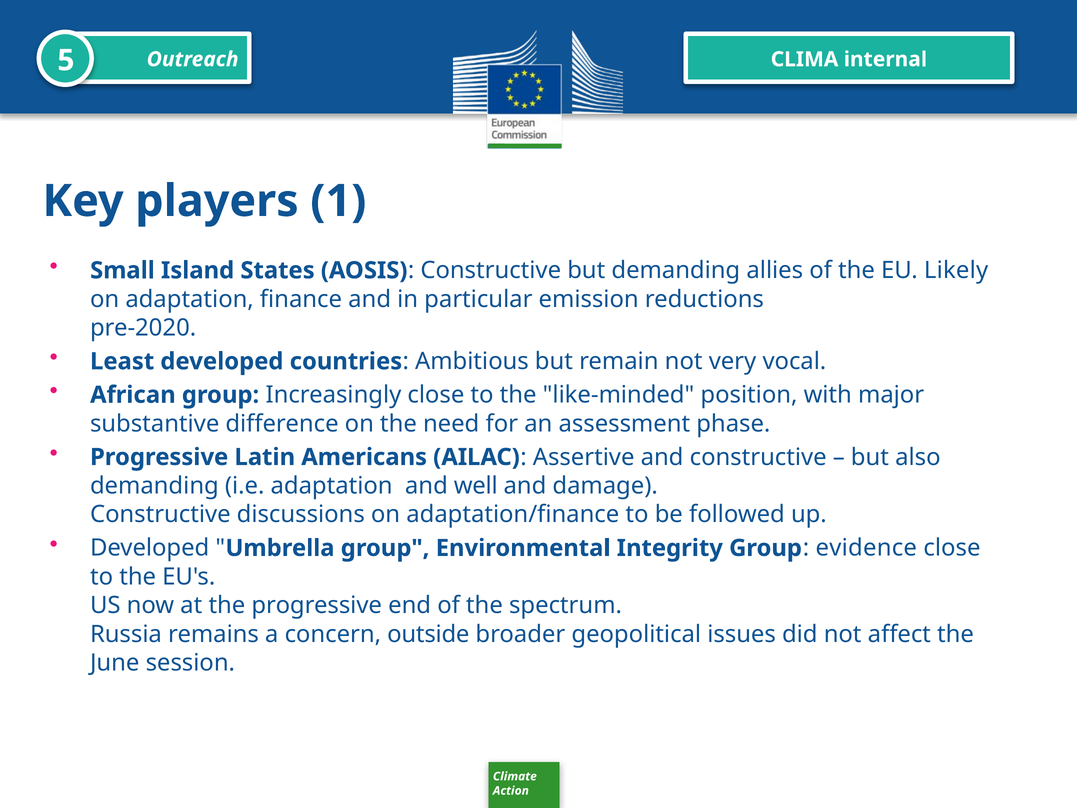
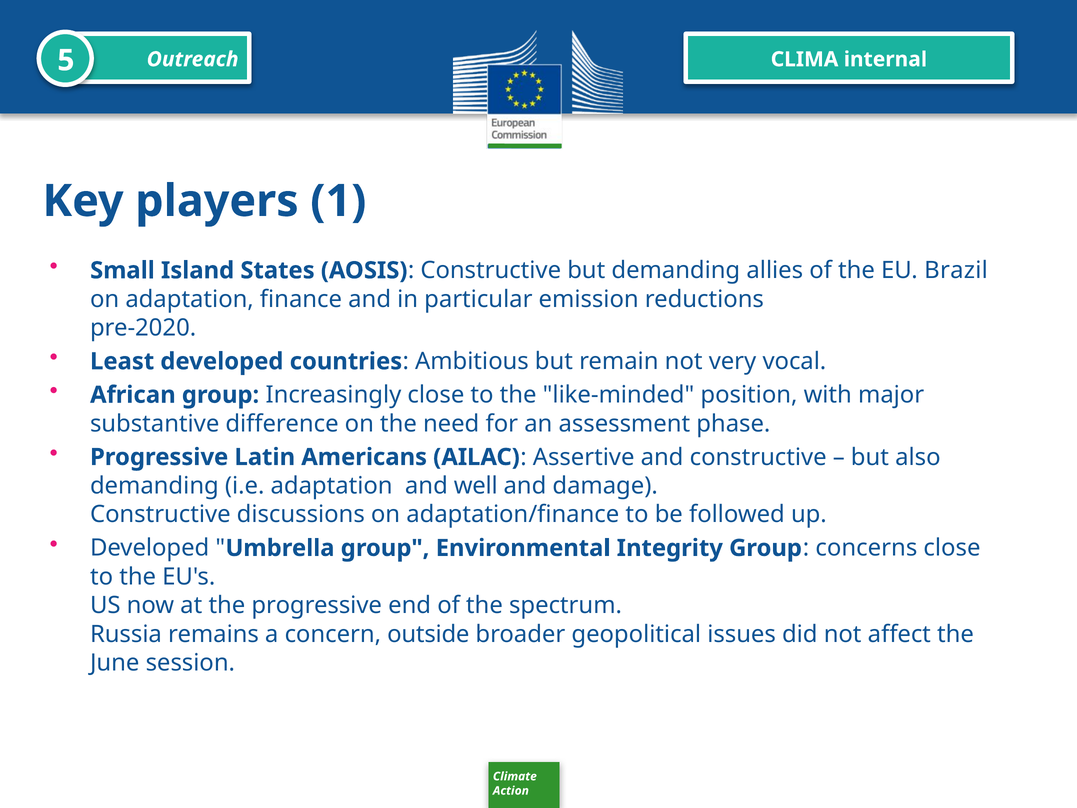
Likely: Likely -> Brazil (956, 270)
evidence: evidence -> concerns (866, 548)
